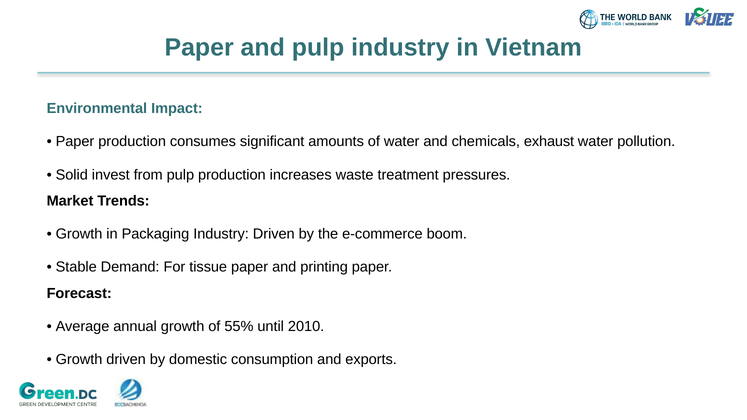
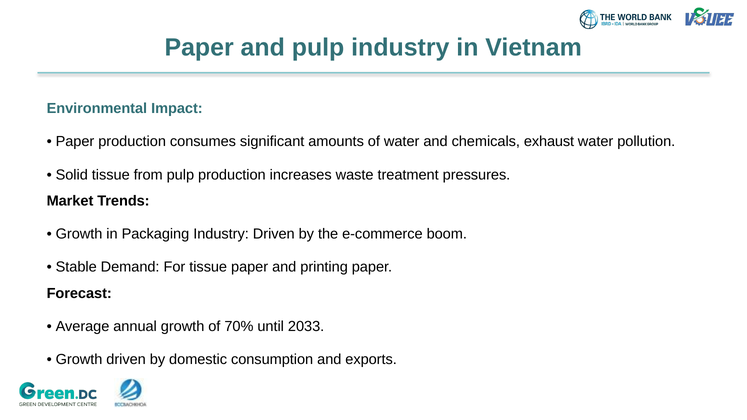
Solid invest: invest -> tissue (111, 175)
55%: 55% -> 70% (239, 327)
2010: 2010 -> 2033 (306, 327)
